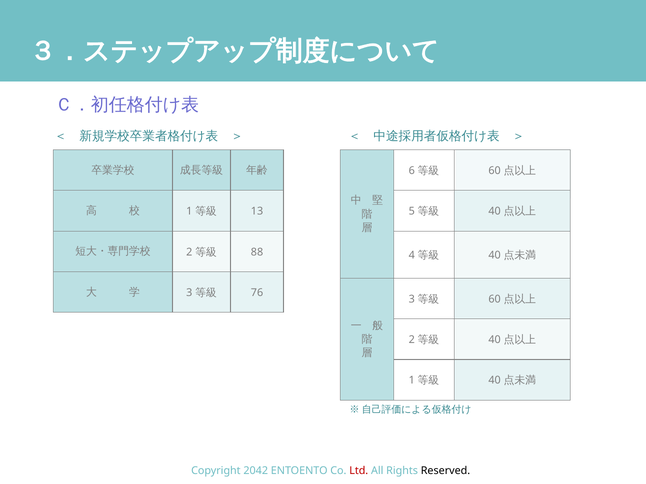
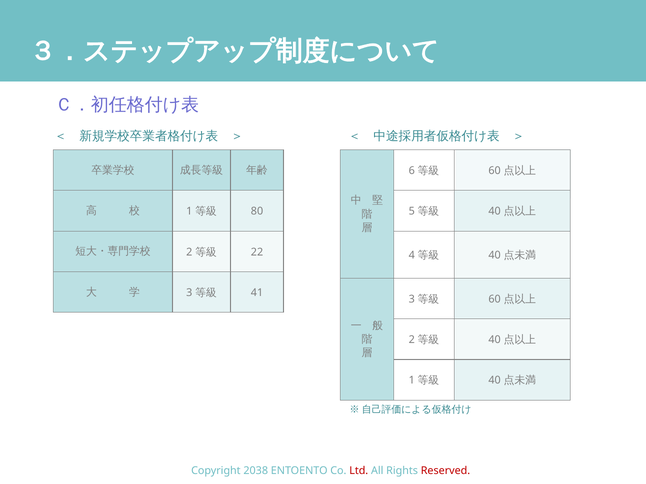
13: 13 -> 80 (257, 212)
88: 88 -> 22 (257, 252)
76: 76 -> 41 (257, 293)
2042: 2042 -> 2038 (256, 471)
Reserved colour: black -> red (446, 471)
